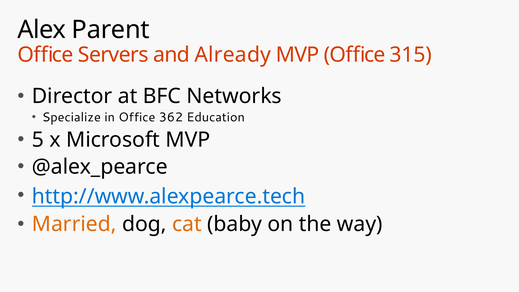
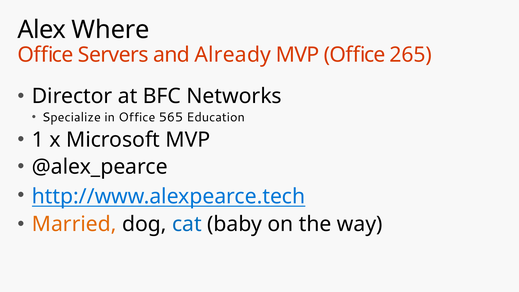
Parent: Parent -> Where (111, 30)
315: 315 -> 265 (411, 55)
362: 362 -> 565 (171, 117)
5: 5 -> 1 (38, 140)
cat colour: orange -> blue (187, 224)
